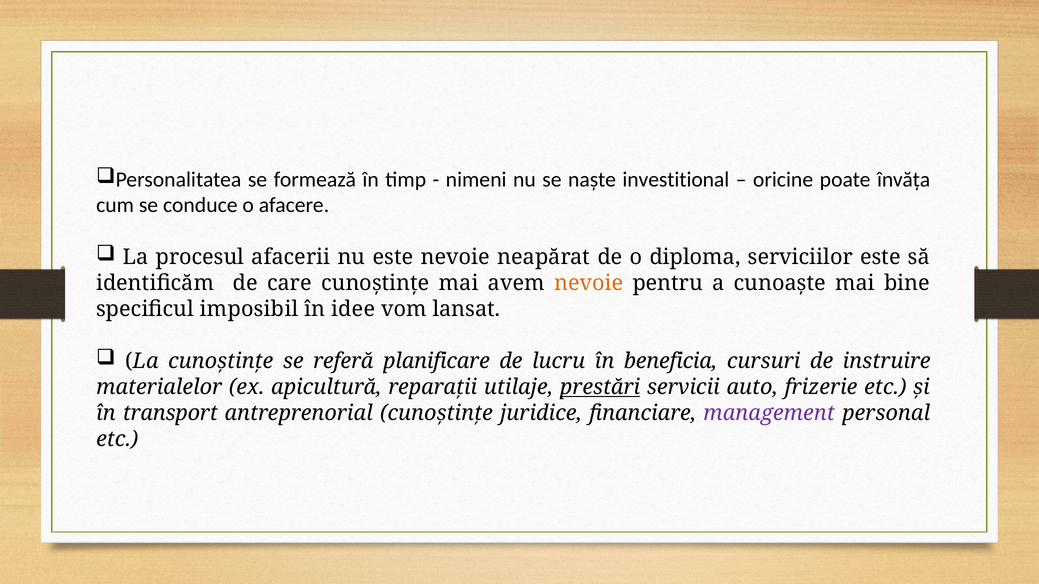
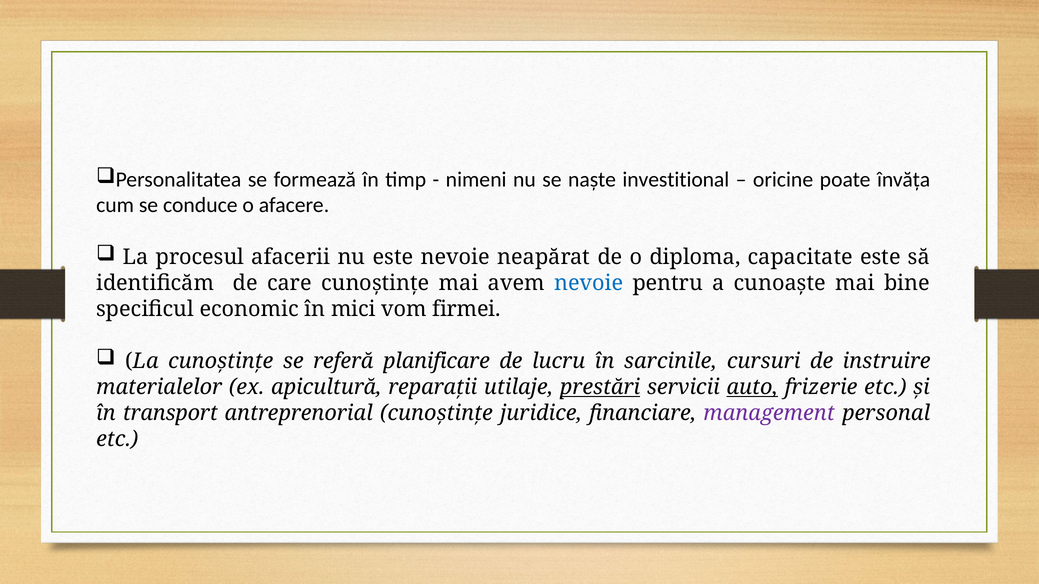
serviciilor: serviciilor -> capacitate (800, 257)
nevoie colour: orange -> blue (589, 283)
imposibil: imposibil -> economic (249, 309)
idee: idee -> mici (353, 309)
lansat: lansat -> firmei (466, 309)
beneficia: beneficia -> sarcinile (670, 361)
auto underline: none -> present (752, 387)
